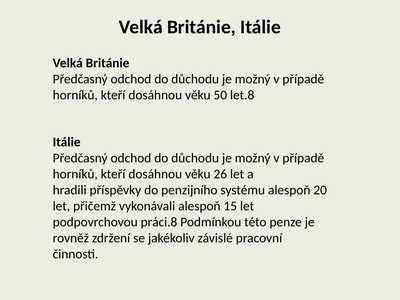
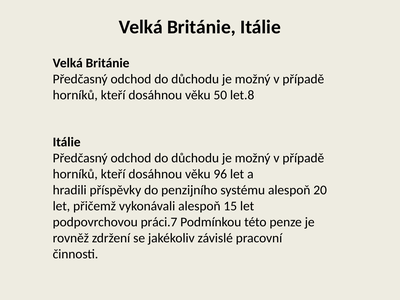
26: 26 -> 96 (220, 174)
práci.8: práci.8 -> práci.7 (159, 222)
